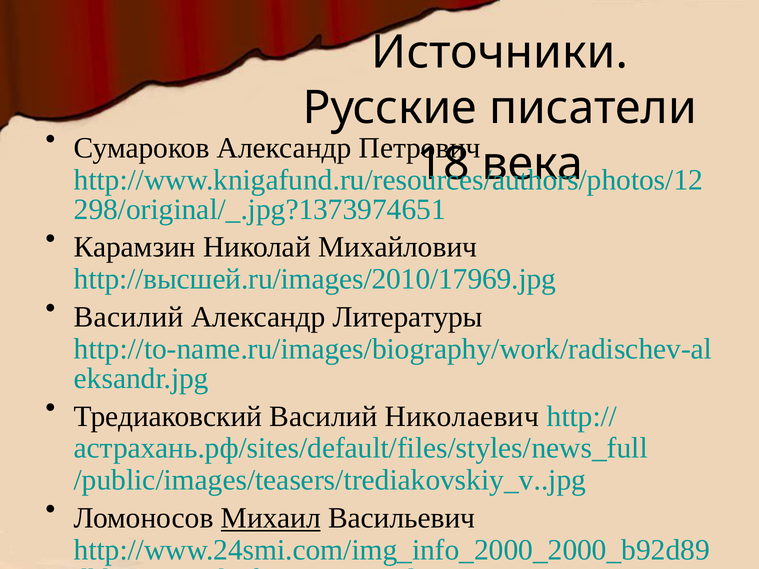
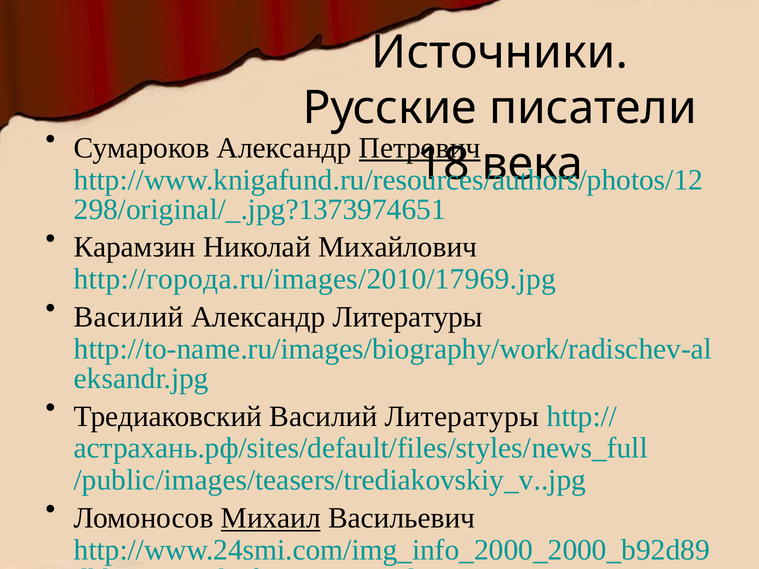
Петрович underline: none -> present (420, 148)
http://высшей.ru/images/2010/17969.jpg: http://высшей.ru/images/2010/17969.jpg -> http://города.ru/images/2010/17969.jpg (315, 279)
Василий Николаевич: Николаевич -> Литературы (462, 417)
